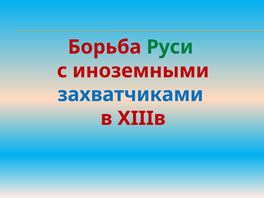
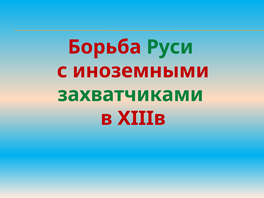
захватчиками colour: blue -> green (130, 95)
